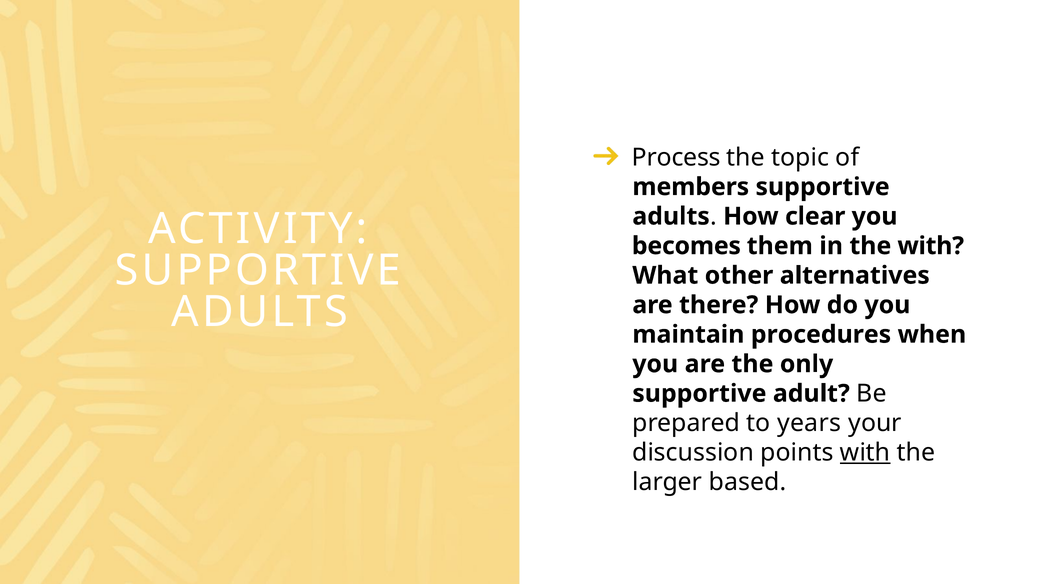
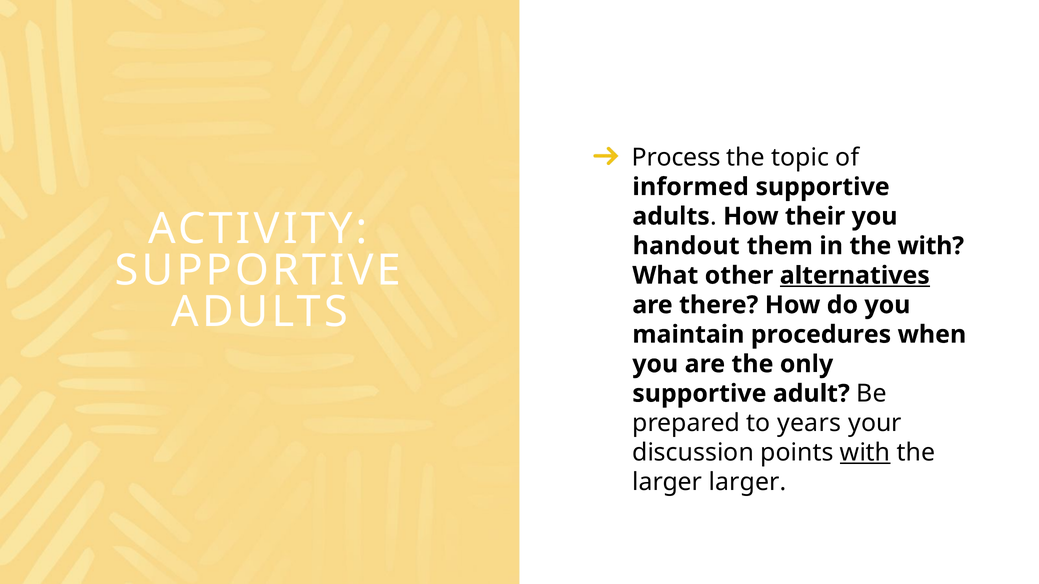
members: members -> informed (691, 187)
clear: clear -> their (815, 217)
becomes: becomes -> handout (686, 246)
alternatives underline: none -> present (855, 276)
larger based: based -> larger (748, 482)
